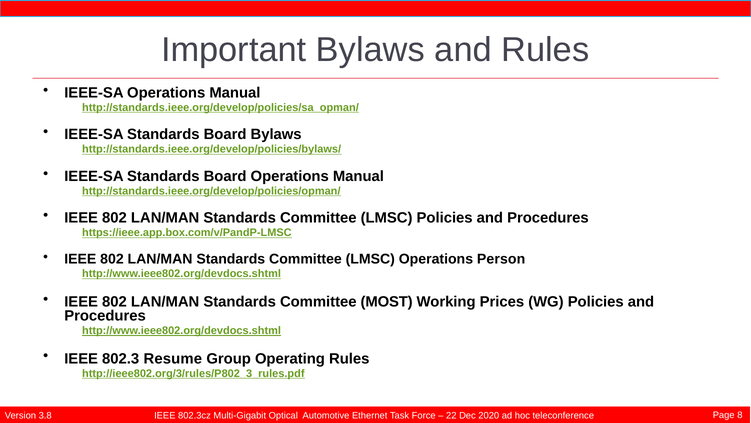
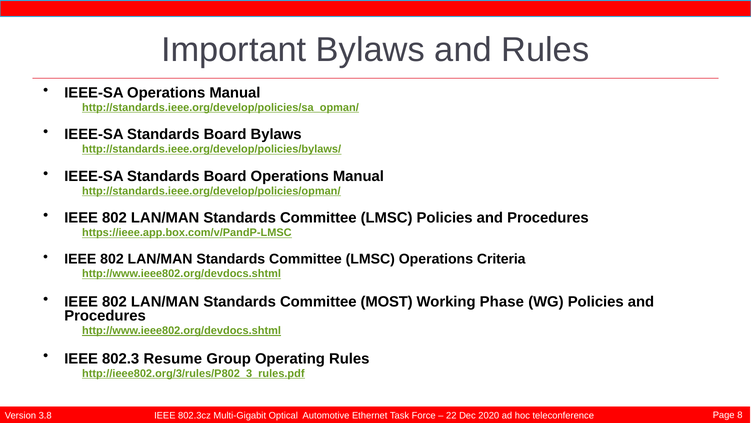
Person: Person -> Criteria (501, 259)
Prices: Prices -> Phase (502, 301)
